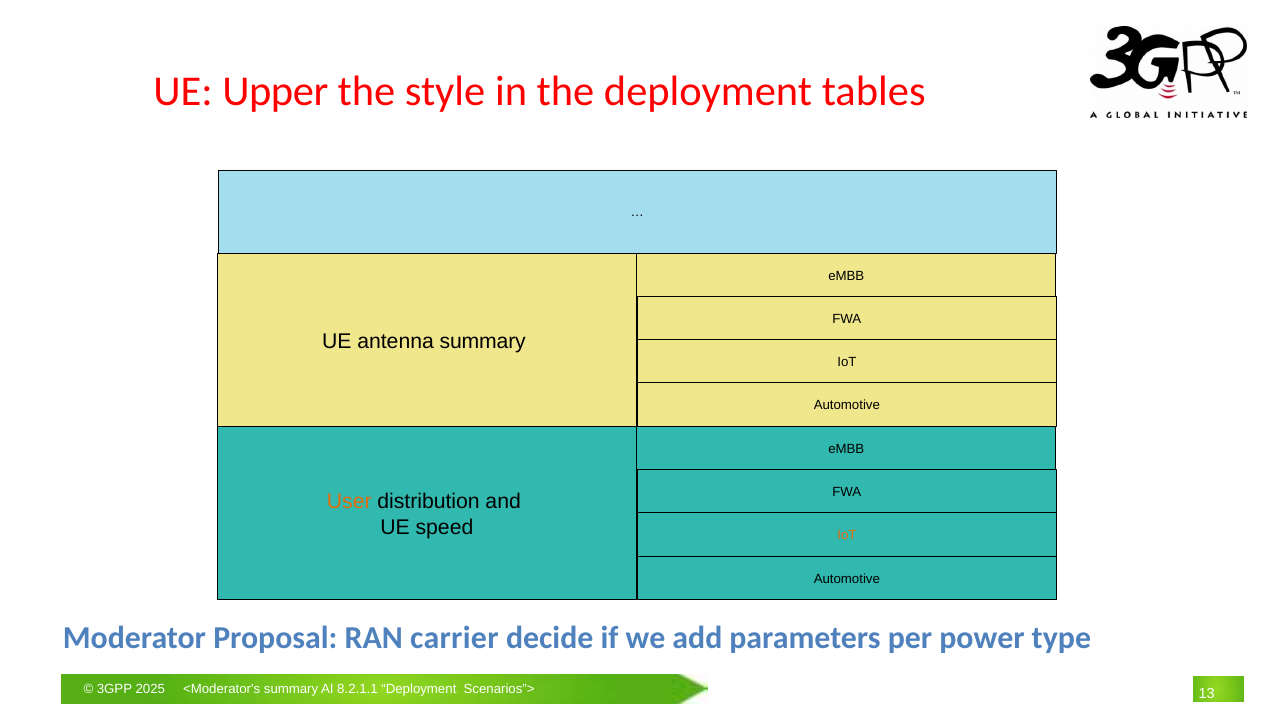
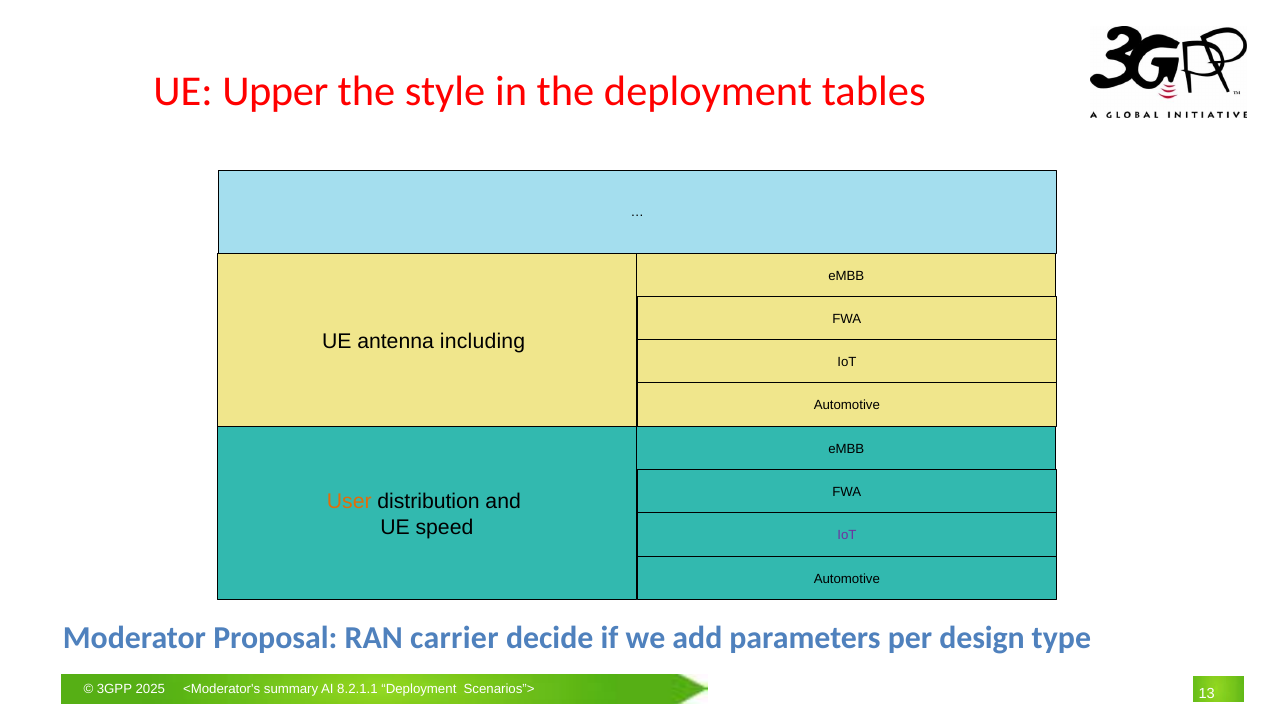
antenna summary: summary -> including (483, 341)
IoT colour: orange -> purple (847, 535)
power: power -> design (982, 638)
